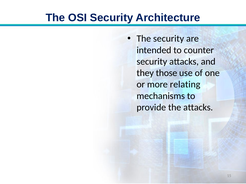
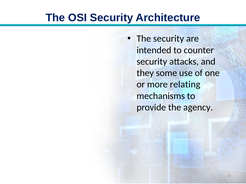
those: those -> some (166, 73)
the attacks: attacks -> agency (198, 108)
